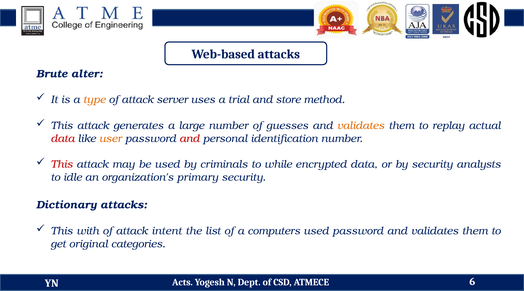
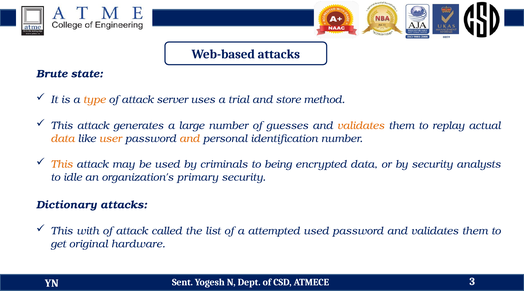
alter: alter -> state (87, 74)
data colour: red -> orange (63, 139)
and colour: red -> orange (189, 139)
This colour: red -> orange (62, 164)
while: while -> being (278, 164)
intent: intent -> called (167, 231)
computers: computers -> attempted (274, 231)
categories: categories -> hardware (138, 244)
Acts: Acts -> Sent (182, 282)
6: 6 -> 3 (472, 282)
